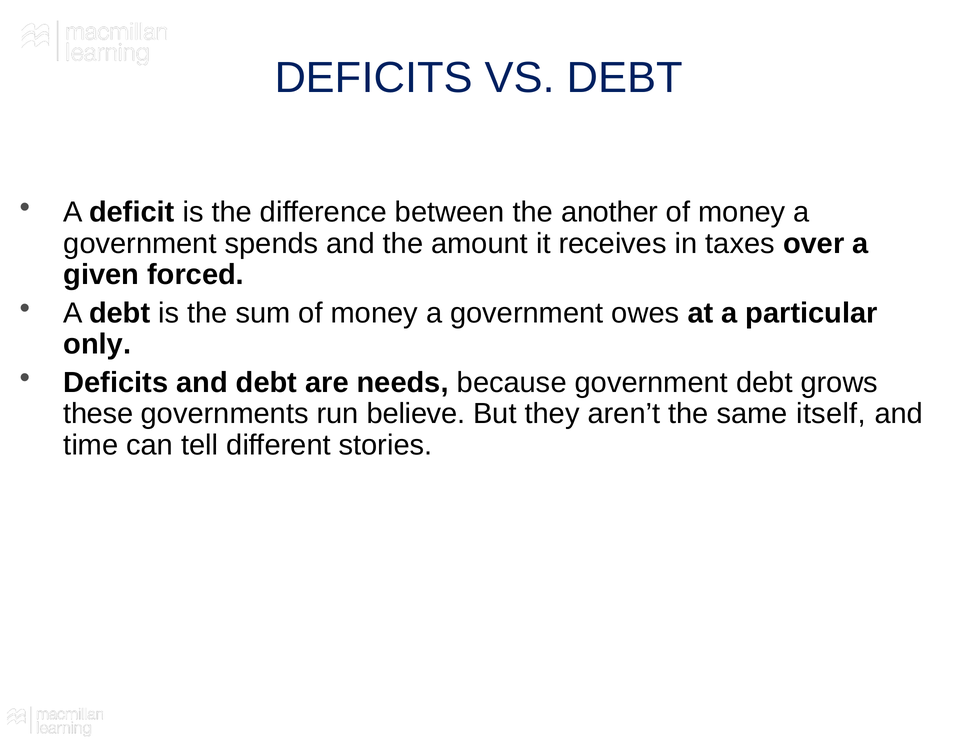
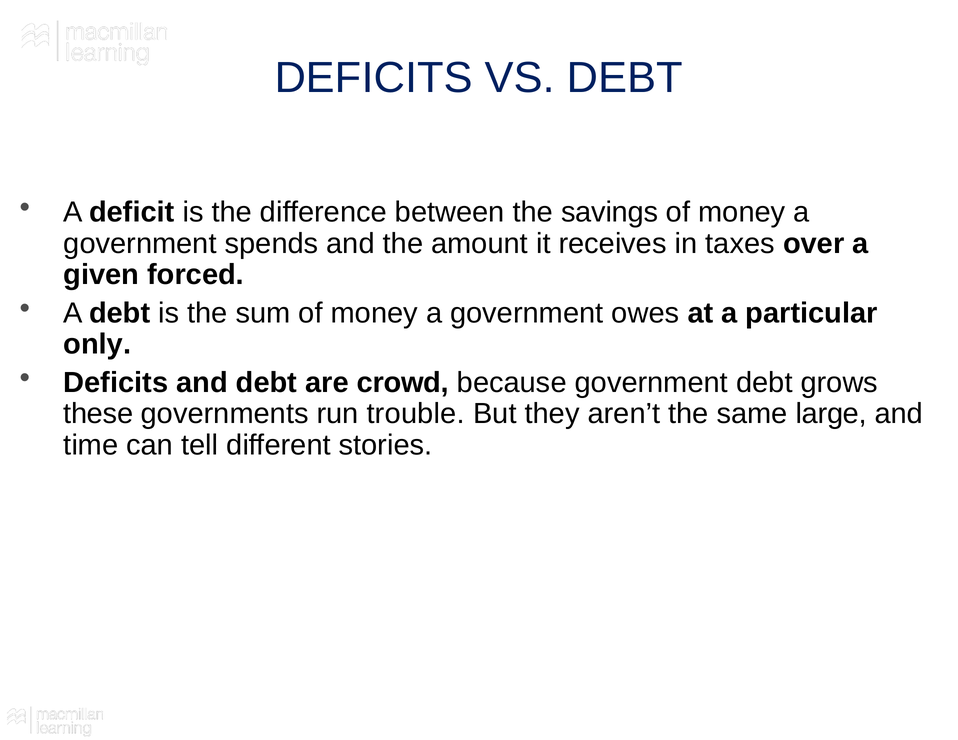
another: another -> savings (610, 212)
needs: needs -> crowd (403, 383)
believe: believe -> trouble (416, 414)
itself: itself -> large (831, 414)
